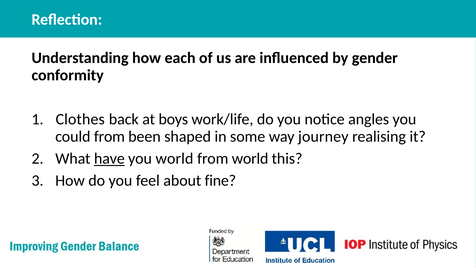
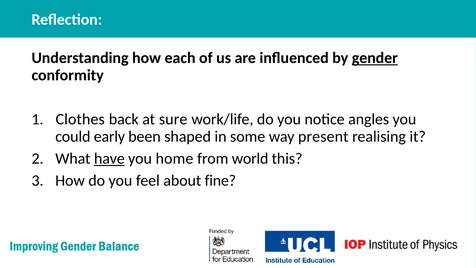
gender underline: none -> present (375, 58)
boys: boys -> sure (173, 119)
could from: from -> early (109, 136)
journey: journey -> present (323, 136)
you world: world -> home (174, 158)
